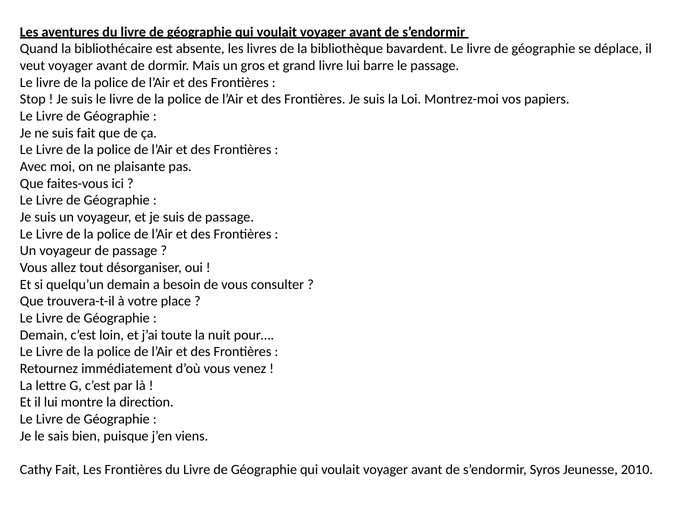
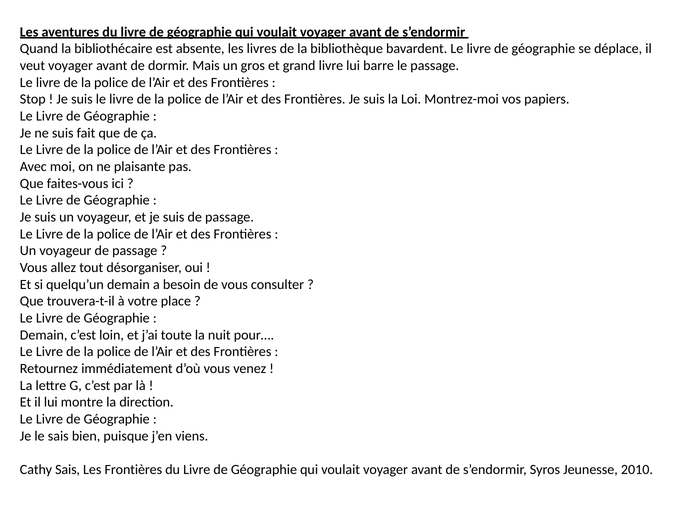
Cathy Fait: Fait -> Sais (68, 470)
